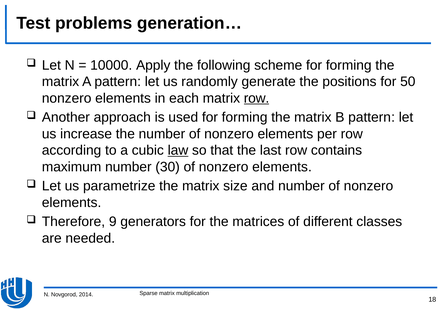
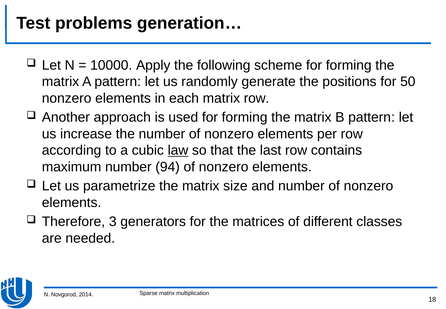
row underline: present -> none (257, 98)
30: 30 -> 94 (168, 167)
9: 9 -> 3 (113, 222)
